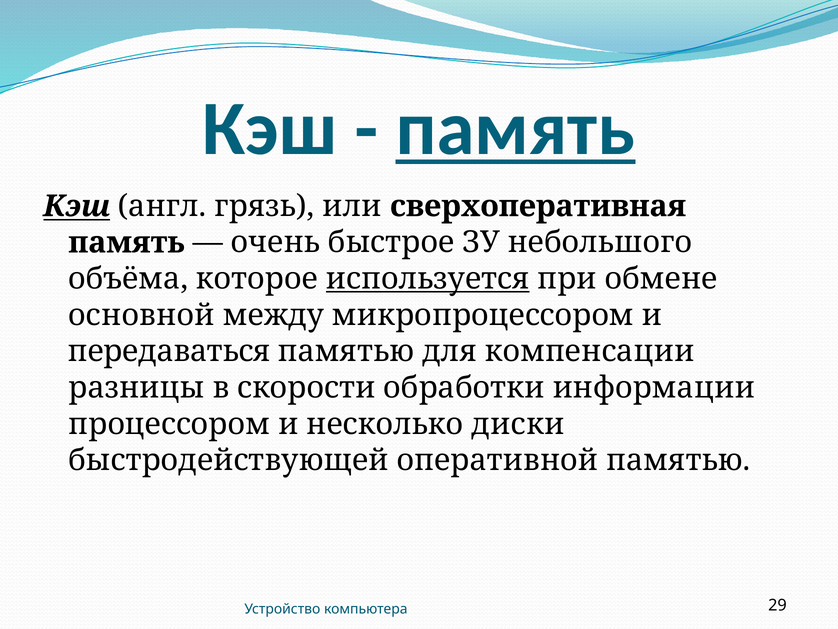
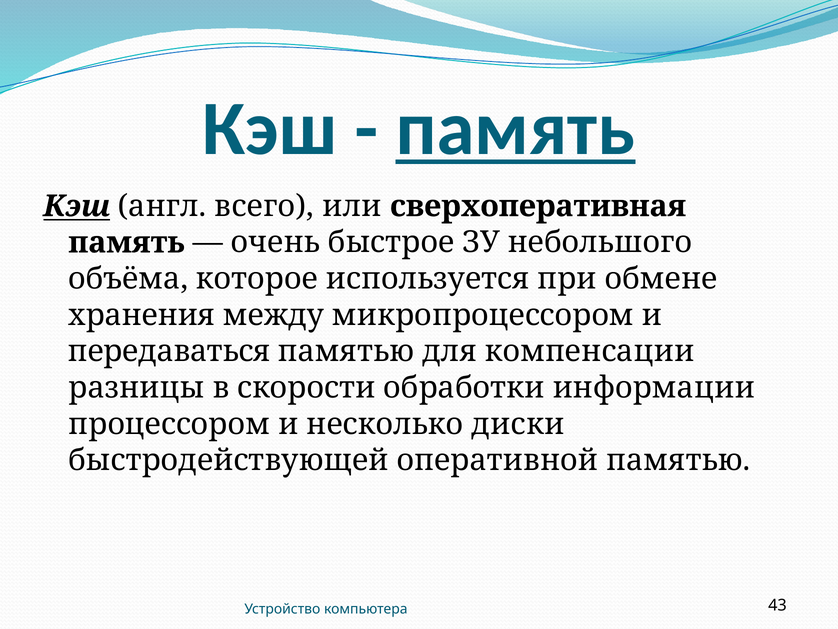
грязь: грязь -> всего (264, 206)
используется underline: present -> none (428, 279)
основной: основной -> хранения (142, 315)
29: 29 -> 43 (777, 605)
